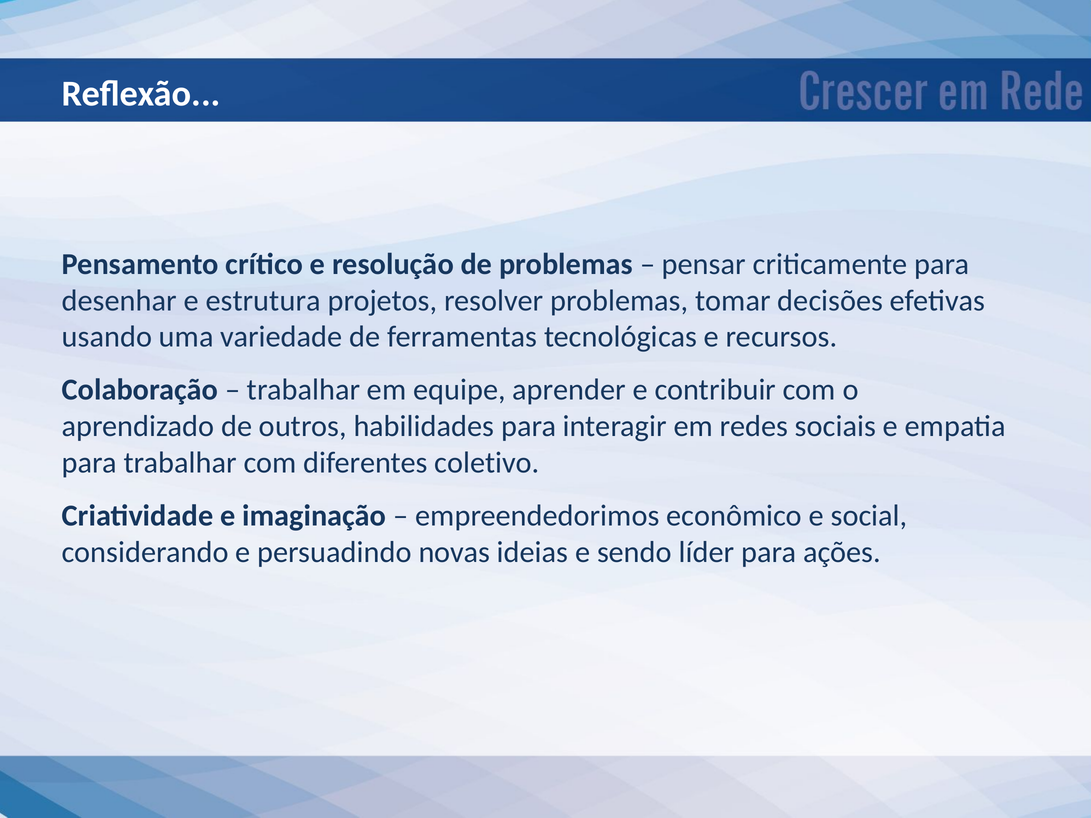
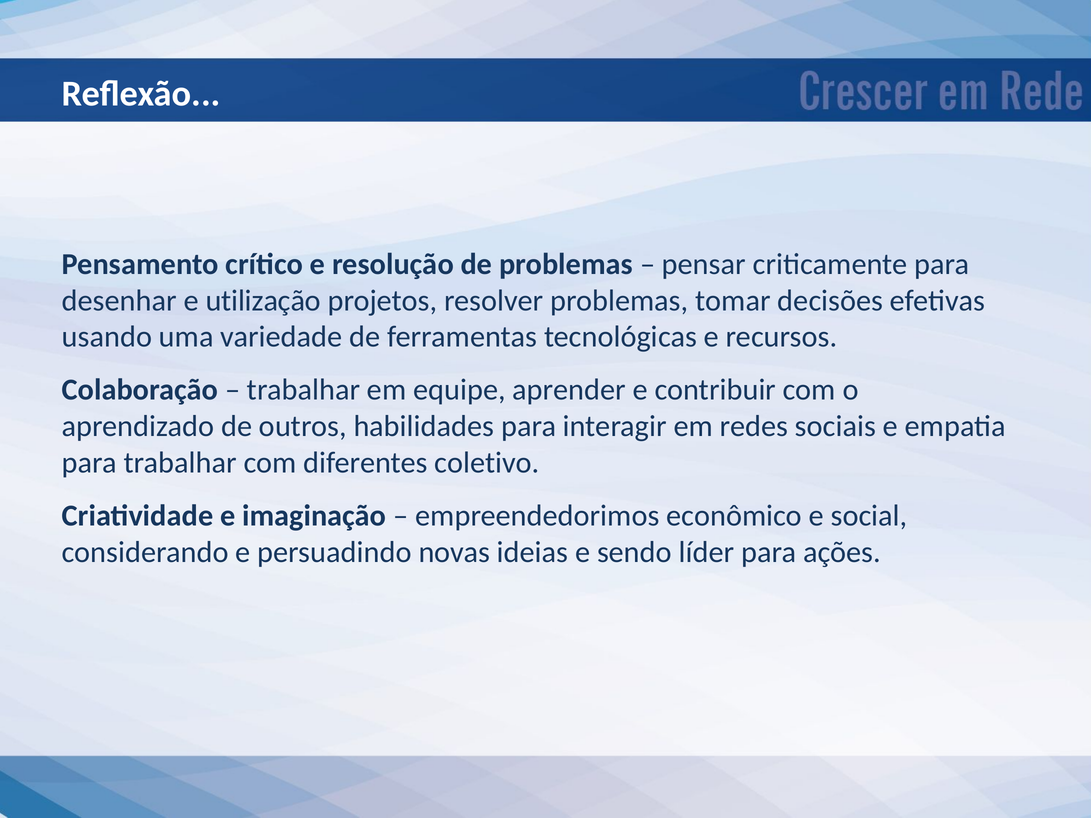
estrutura: estrutura -> utilização (263, 301)
